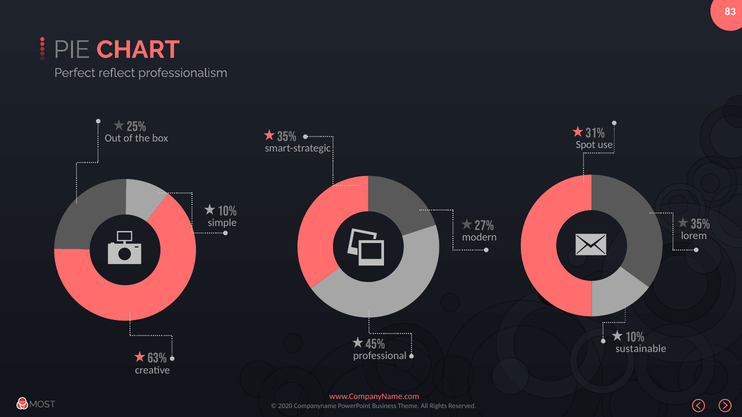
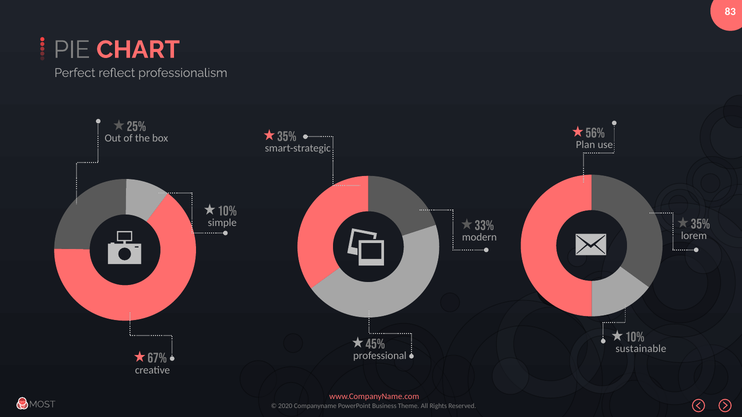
31%: 31% -> 56% (595, 133)
Spot: Spot -> Plan (586, 145)
27%: 27% -> 33% (484, 226)
63%: 63% -> 67% (157, 359)
